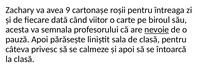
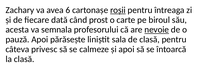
9: 9 -> 6 (68, 10)
roșii underline: none -> present (118, 10)
viitor: viitor -> prost (99, 20)
